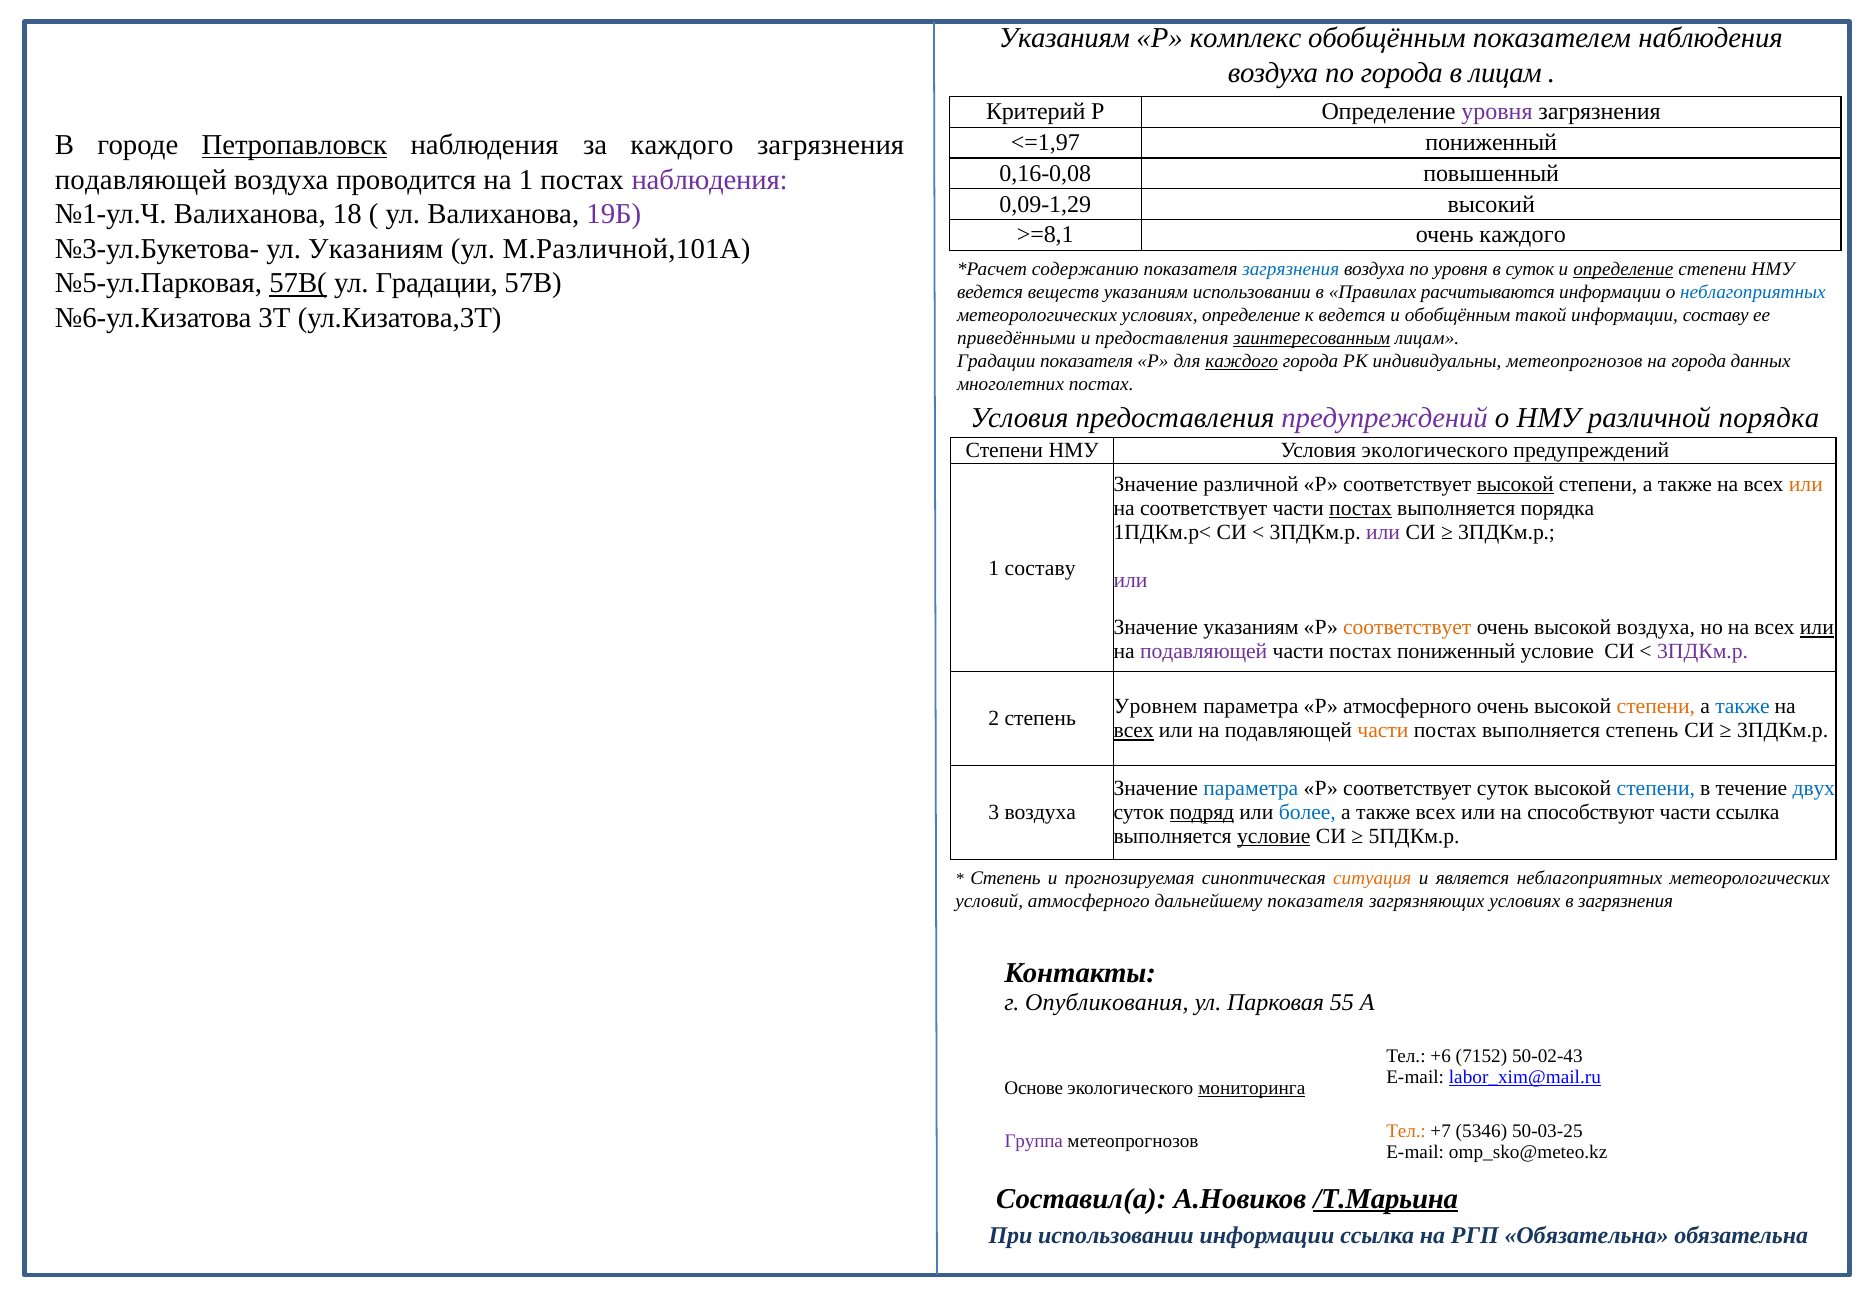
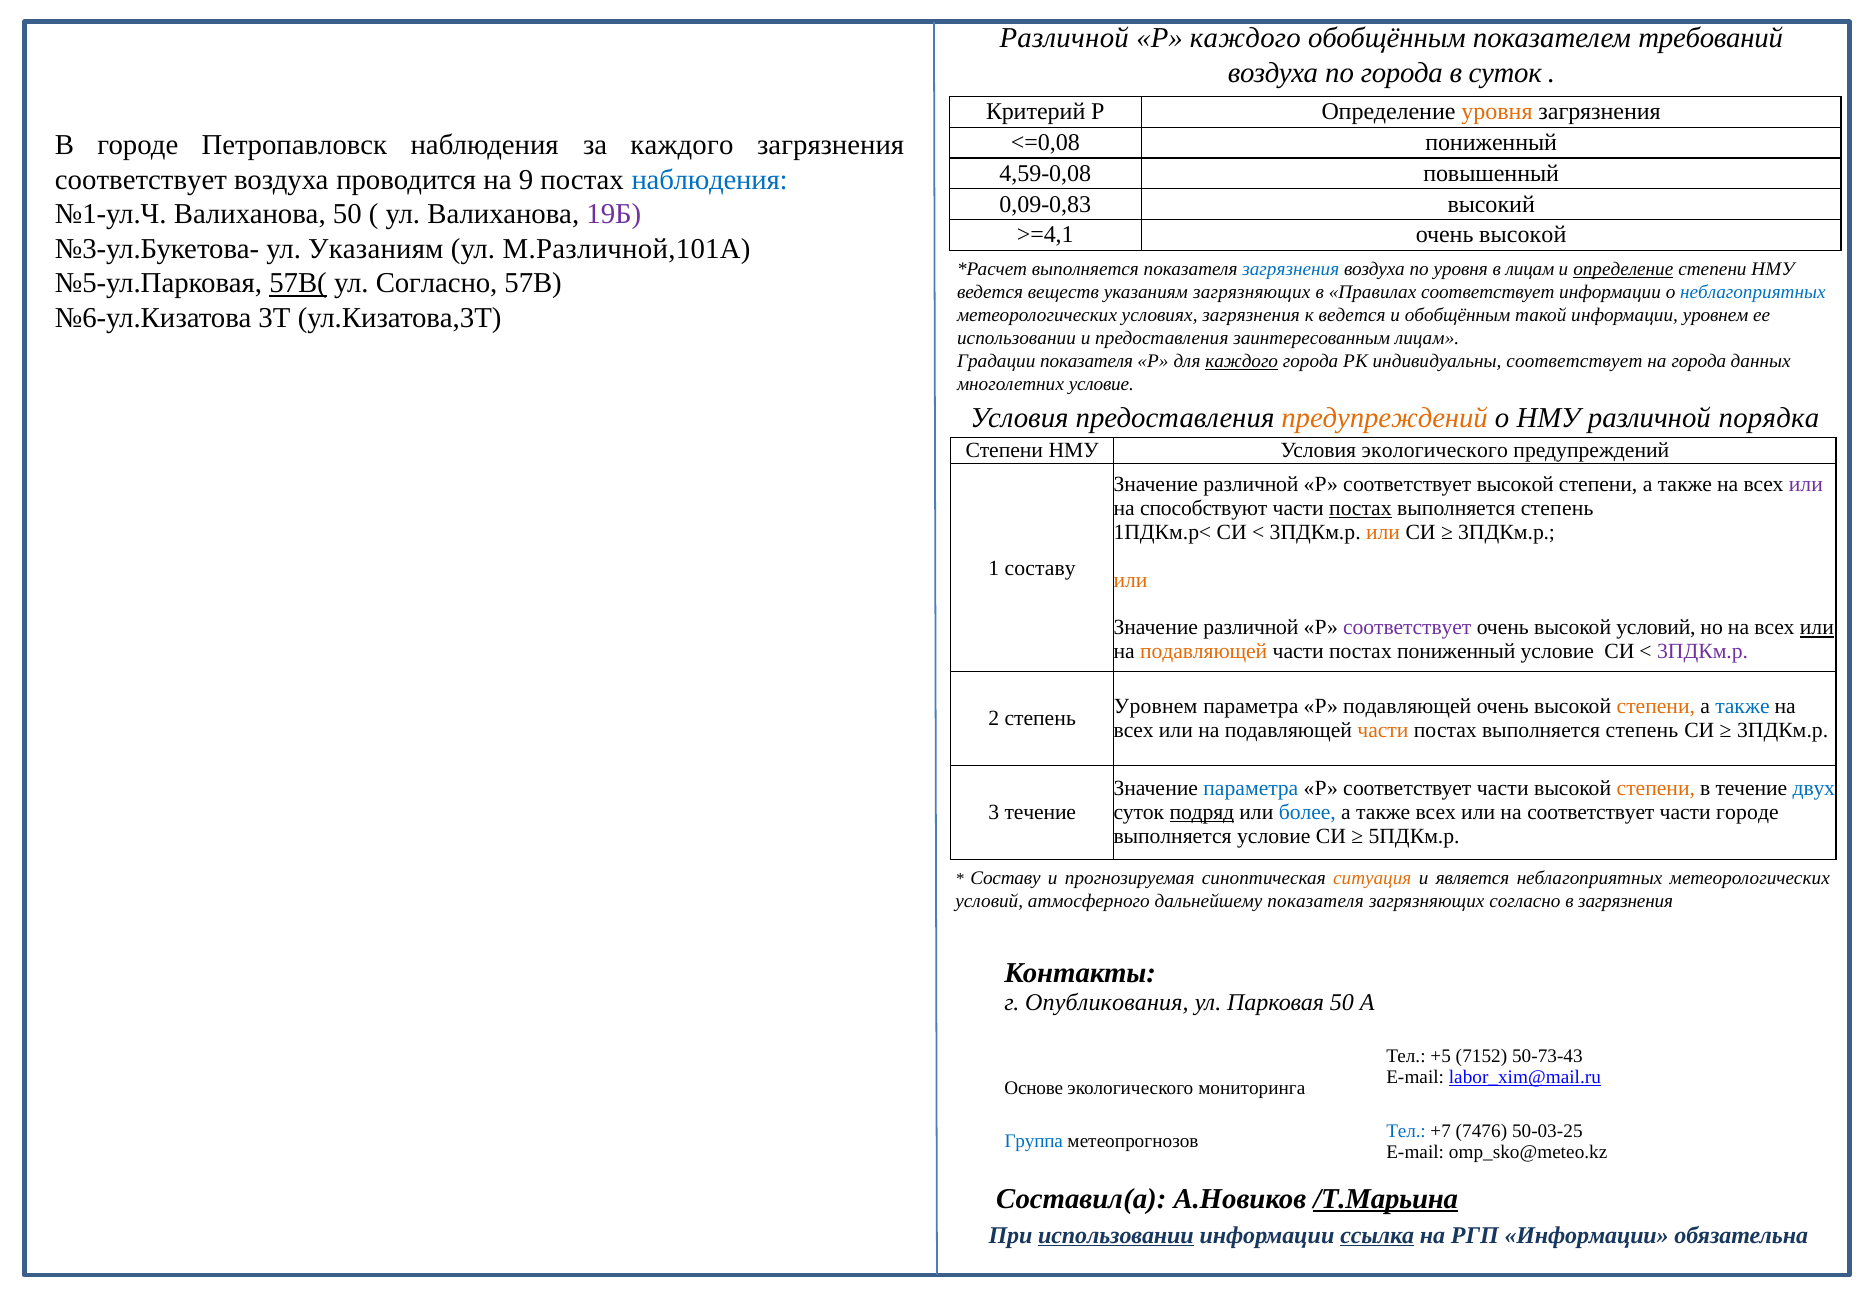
Указаниям: Указаниям -> Различной (1064, 39)
Р комплекс: комплекс -> каждого (1245, 39)
показателем наблюдения: наблюдения -> требований (1711, 39)
в лицам: лицам -> суток (1505, 73)
уровня colour: purple -> orange (1497, 111)
<=1,97: <=1,97 -> <=0,08 (1045, 142)
Петропавловск underline: present -> none (294, 145)
0,16-0,08: 0,16-0,08 -> 4,59-0,08 (1045, 173)
подавляющей: подавляющей -> соответствует (141, 180)
на 1: 1 -> 9 (526, 180)
наблюдения colour: purple -> blue (710, 180)
0,09-1,29: 0,09-1,29 -> 0,09-0,83 (1045, 204)
Валиханова 18: 18 -> 50 (347, 214)
>=8,1: >=8,1 -> >=4,1 (1045, 235)
каждого: каждого -> высокой (1523, 235)
содержанию: содержанию -> выполняется (1085, 269)
в суток: суток -> лицам (1530, 269)
ул Градации: Градации -> Согласно (437, 284)
указаниям использовании: использовании -> загрязняющих (1252, 292)
Правилах расчитываются: расчитываются -> соответствует (1488, 292)
условиях определение: определение -> загрязнения (1251, 315)
информации составу: составу -> уровнем (1716, 315)
приведёнными: приведёнными -> использовании (1016, 338)
заинтересованным underline: present -> none (1312, 338)
индивидуальны метеопрогнозов: метеопрогнозов -> соответствует (1574, 361)
многолетних постах: постах -> условие (1101, 384)
предупреждений colour: purple -> orange (1385, 418)
высокой underline: present -> none (1515, 484)
или colour: orange -> purple (1806, 484)
на соответствует: соответствует -> способствуют (1204, 508)
порядка: порядка -> степень (1557, 508)
или colour: purple -> orange (1383, 532)
или colour: purple -> orange (1131, 580)
указаниям: указаниям -> различной (1251, 628)
соответствует colour: orange -> purple (1407, 628)
высокой воздуха: воздуха -> условий (1656, 628)
подавляющей colour: purple -> orange (1204, 652)
Р атмосферного: атмосферного -> подавляющей (1407, 707)
всех underline: present -> none (1134, 731)
Р соответствует суток: суток -> части (1503, 789)
степени colour: blue -> orange (1656, 789)
3 воздуха: воздуха -> течение (1040, 813)
на способствуют: способствуют -> соответствует (1591, 813)
части ссылка: ссылка -> городе (1747, 813)
условие underline: present -> none (1274, 837)
Степень: Степень -> Составу (1006, 879)
загрязняющих условиях: условиях -> согласно (1525, 902)
Парковая 55: 55 -> 50 (1342, 1003)
+6: +6 -> +5 (1441, 1056)
50-02-43: 50-02-43 -> 50-73-43 (1547, 1056)
мониторинга underline: present -> none (1252, 1088)
Тел colour: orange -> blue (1406, 1131)
5346: 5346 -> 7476 (1481, 1131)
Группа colour: purple -> blue (1034, 1142)
использовании underline: none -> present (1116, 1235)
ссылка underline: none -> present (1377, 1235)
РГП Обязательна: Обязательна -> Информации (1587, 1235)
